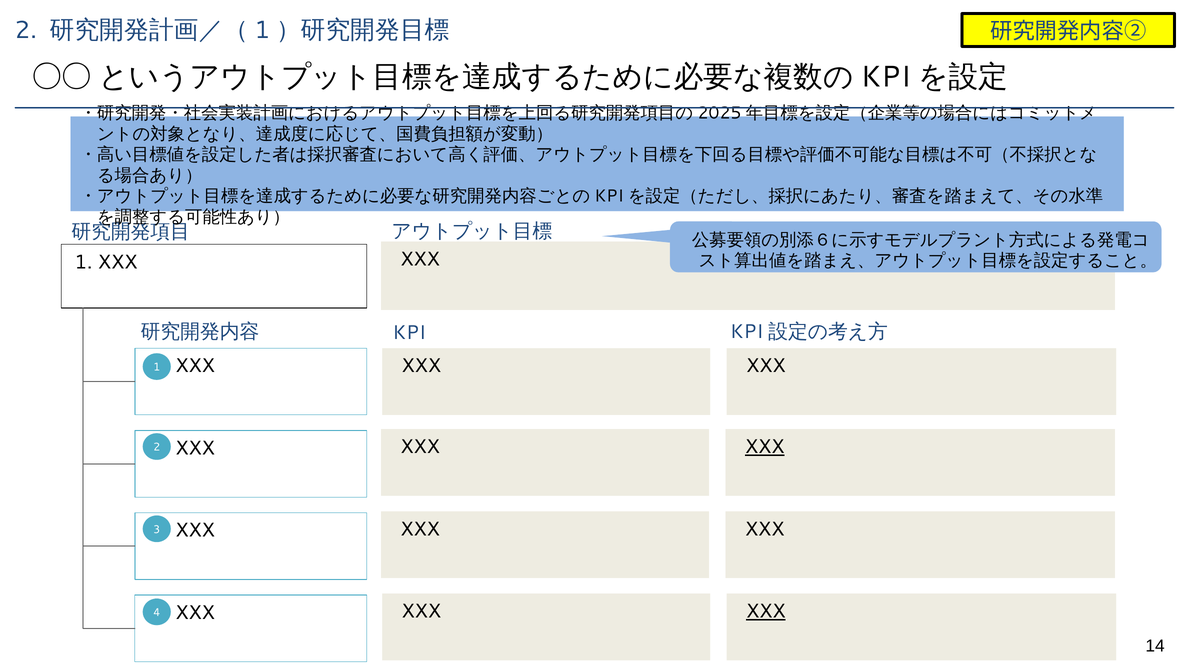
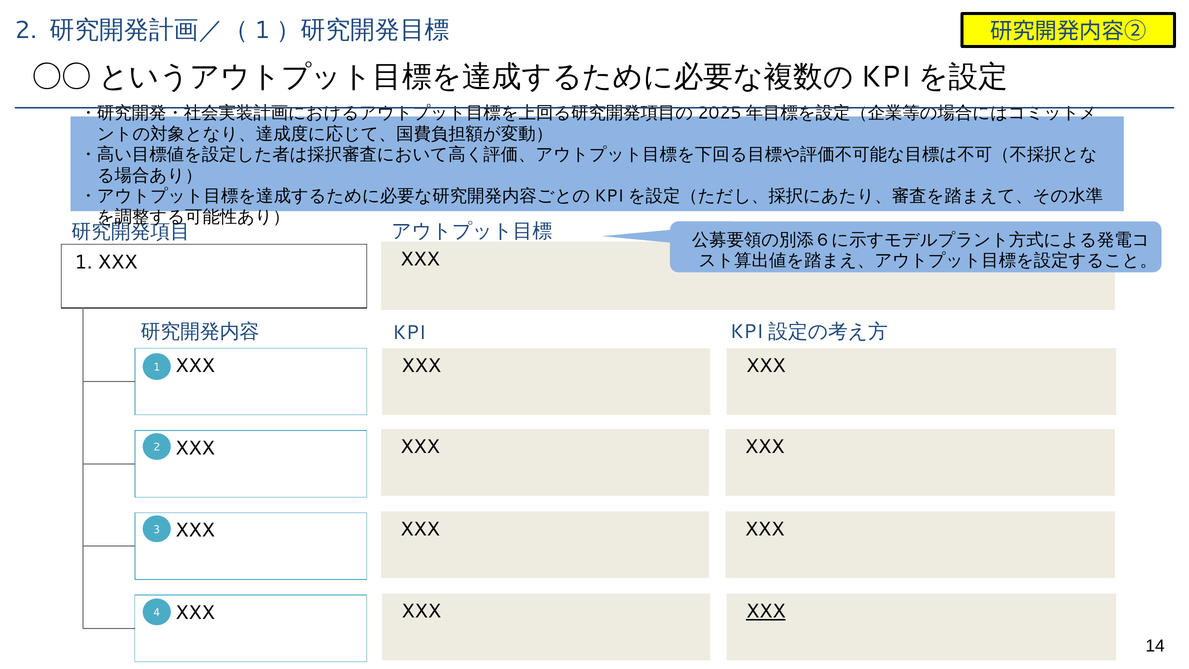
XXX underline: present -> none (765, 447)
